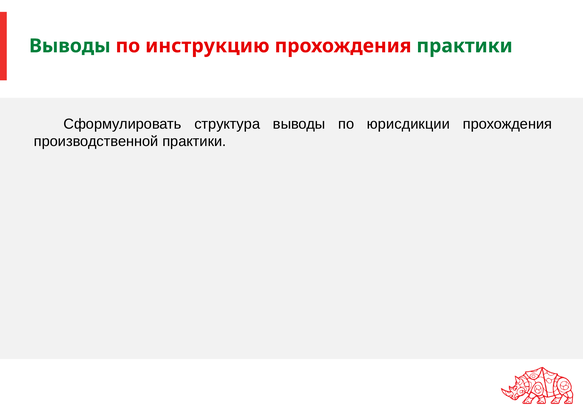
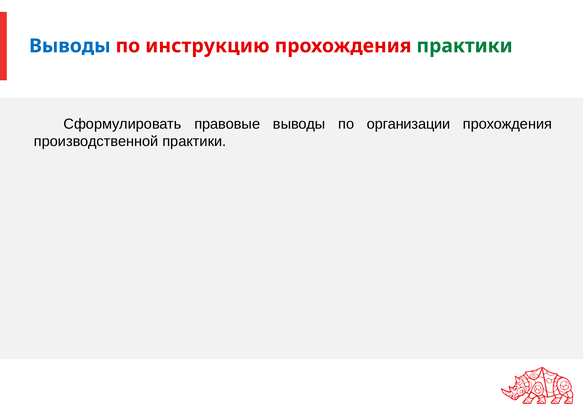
Выводы colour: green -> blue (70, 46)
структура: структура -> правовые (227, 124)
юрисдикции: юрисдикции -> организации (409, 124)
